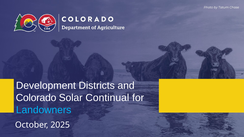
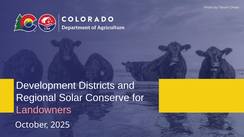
Colorado: Colorado -> Regional (36, 98)
Continual: Continual -> Conserve (107, 98)
Landowners colour: light blue -> pink (44, 110)
